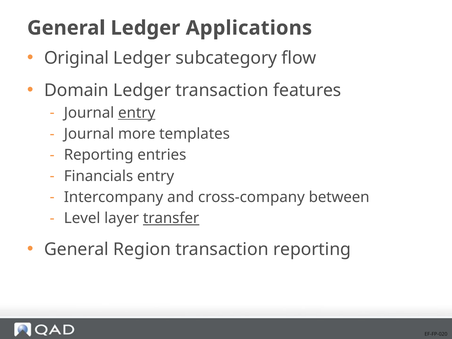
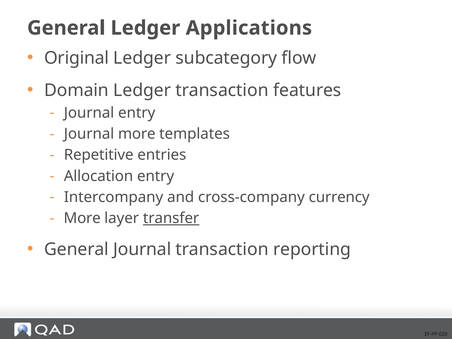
entry underline: present -> none (137, 113)
Reporting: Reporting -> Repetitive (99, 155)
Financials: Financials -> Allocation (99, 176)
between: between -> currency (339, 197)
Level: Level -> More (82, 218)
General Region: Region -> Journal (142, 249)
